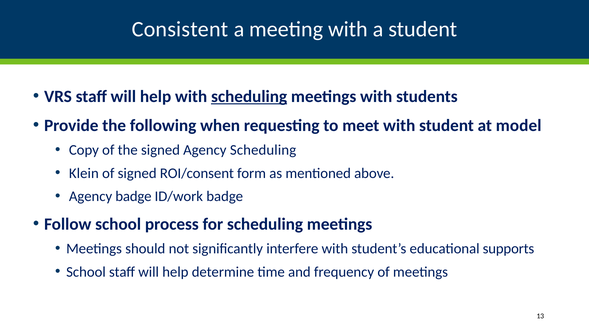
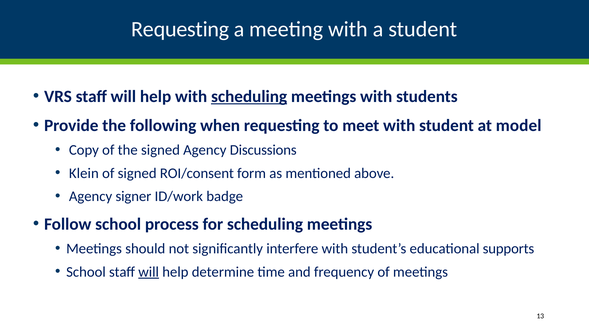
Consistent: Consistent -> Requesting (180, 29)
Agency Scheduling: Scheduling -> Discussions (263, 150)
Agency badge: badge -> signer (133, 197)
will underline: none -> present (149, 272)
